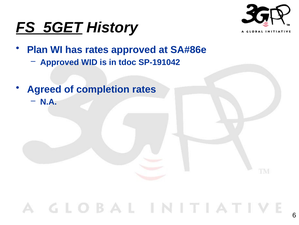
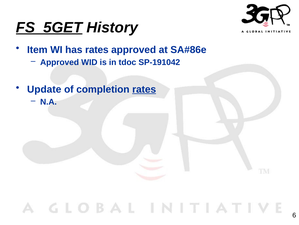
Plan: Plan -> Item (37, 50)
Agreed: Agreed -> Update (44, 89)
rates underline: none -> present (144, 89)
